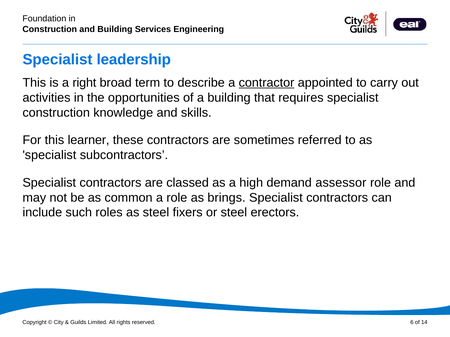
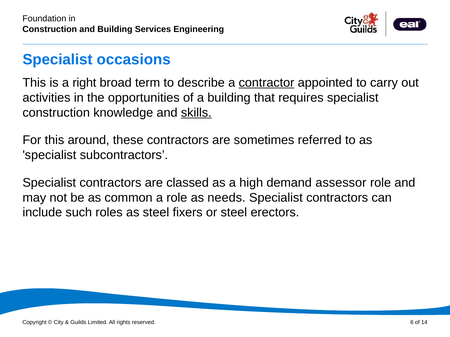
leadership: leadership -> occasions (134, 60)
skills underline: none -> present (196, 113)
learner: learner -> around (89, 140)
brings: brings -> needs (227, 198)
